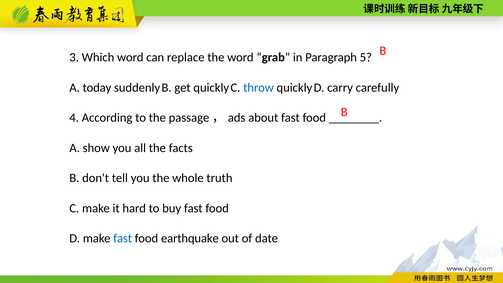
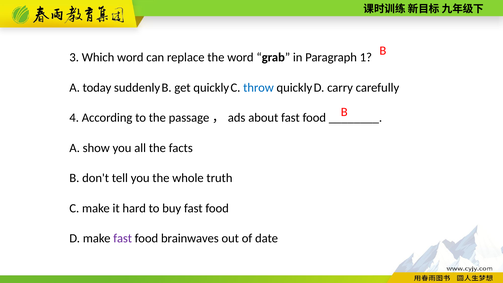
5: 5 -> 1 (366, 57)
fast colour: blue -> purple (123, 238)
earthquake: earthquake -> brainwaves (190, 238)
